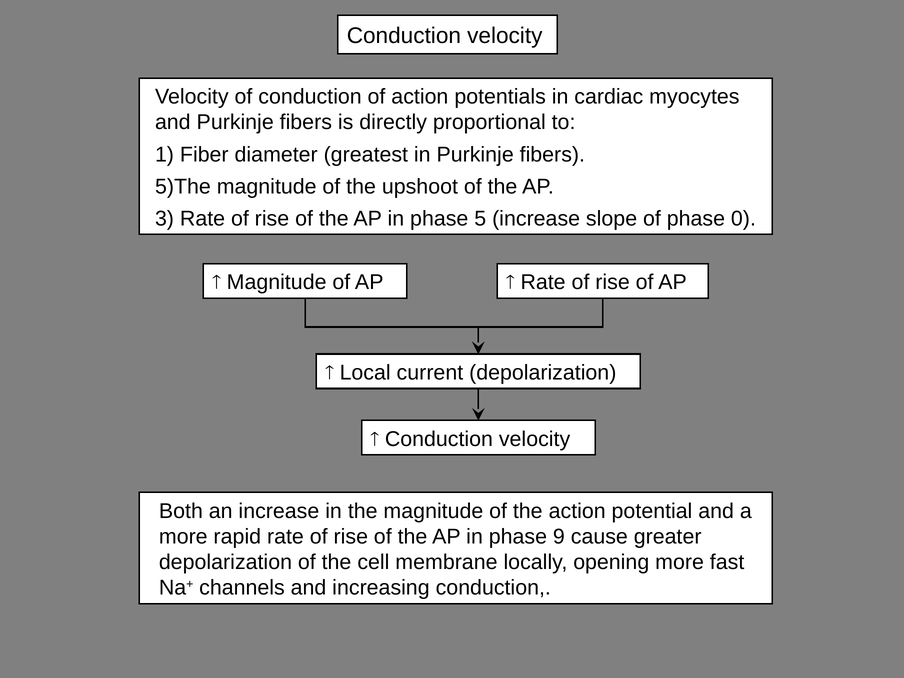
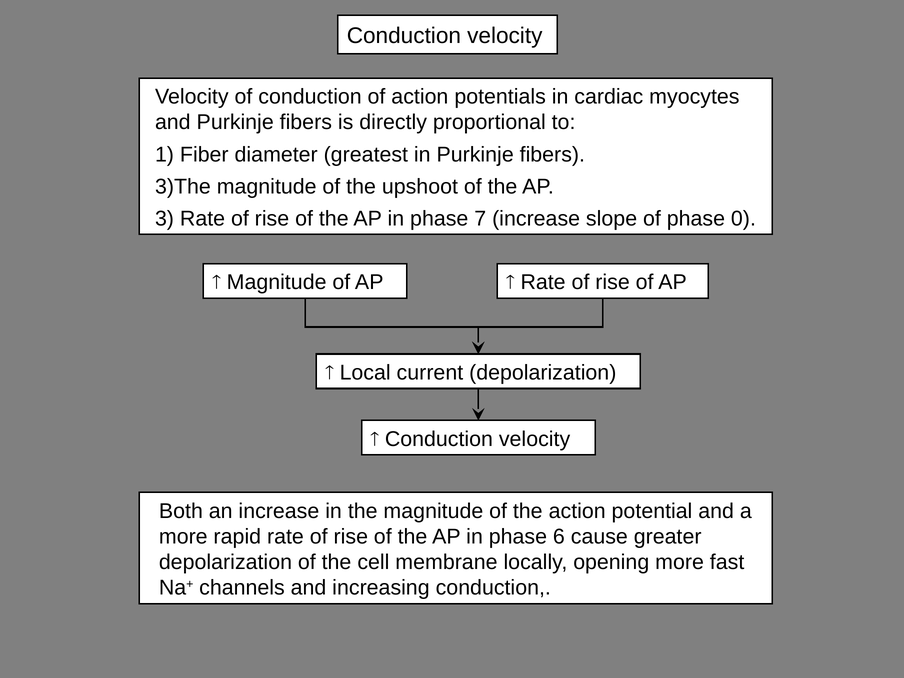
5)The: 5)The -> 3)The (183, 186)
5: 5 -> 7 (480, 219)
9: 9 -> 6 (559, 537)
